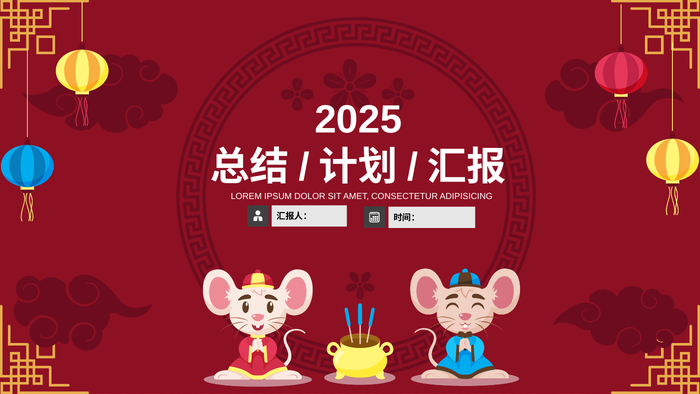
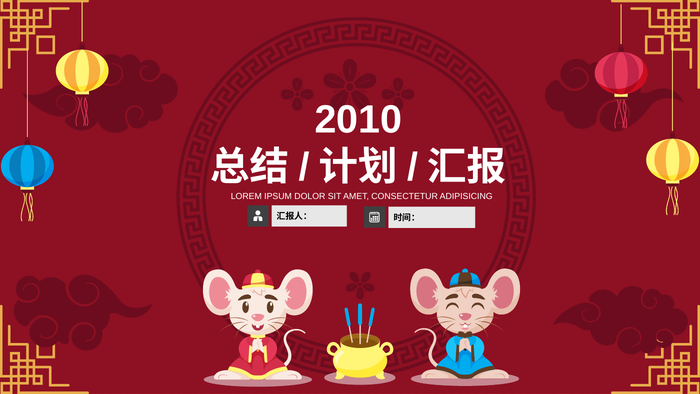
2025: 2025 -> 2010 (358, 120)
